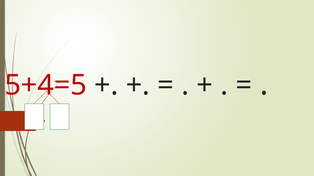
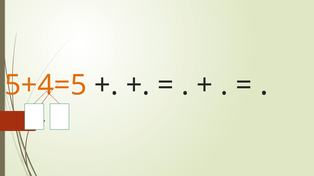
5+4=5 colour: red -> orange (46, 85)
